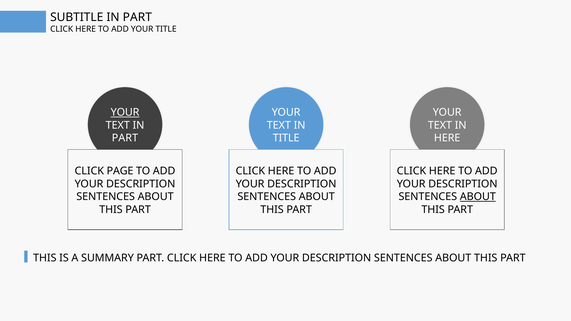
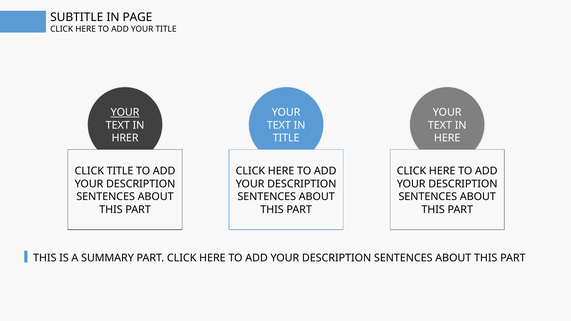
SUBTITLE IN PART: PART -> PAGE (137, 17)
PART: PART -> HRER (125, 138)
CLICK PAGE: PAGE -> TITLE (120, 171)
ABOUT underline: present -> none (478, 197)
